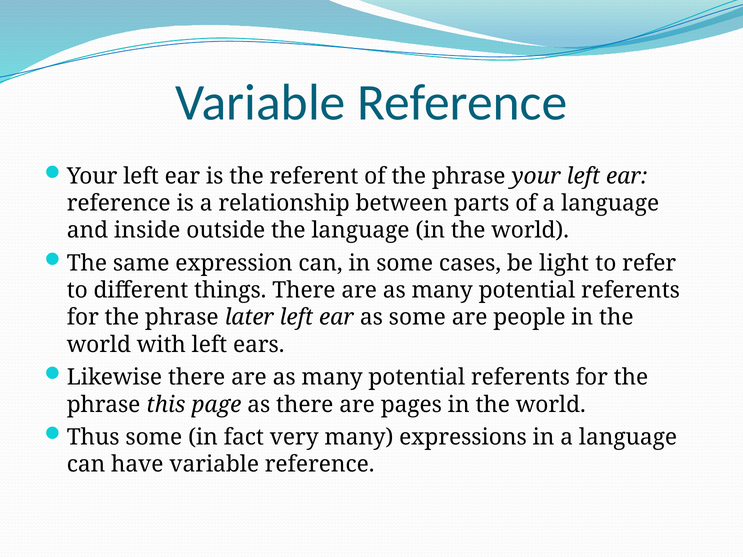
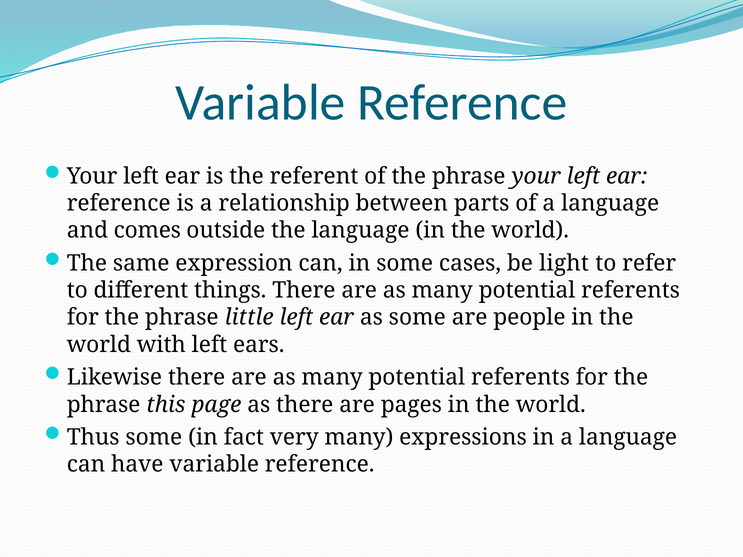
inside: inside -> comes (147, 231)
later: later -> little (249, 318)
